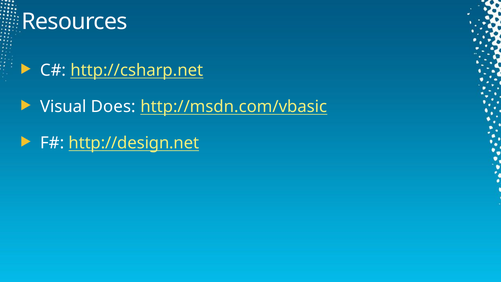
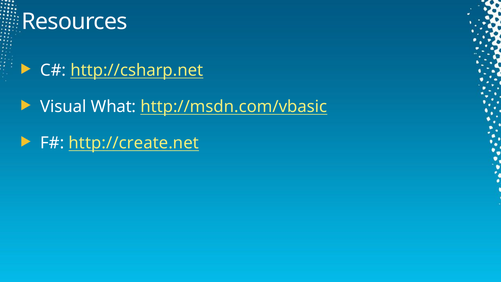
Does: Does -> What (114, 107)
http://design.net: http://design.net -> http://create.net (134, 143)
